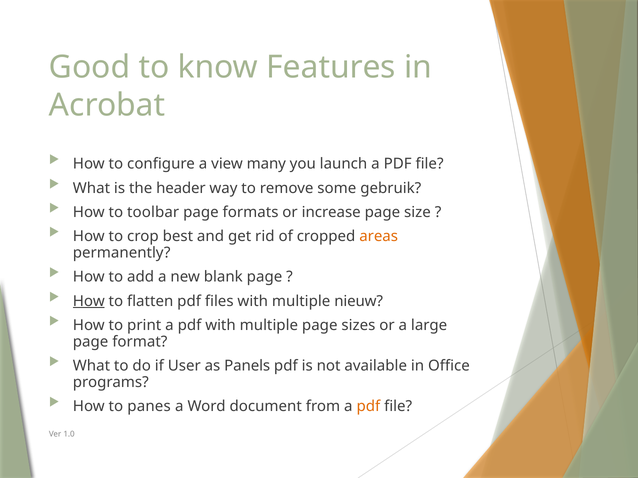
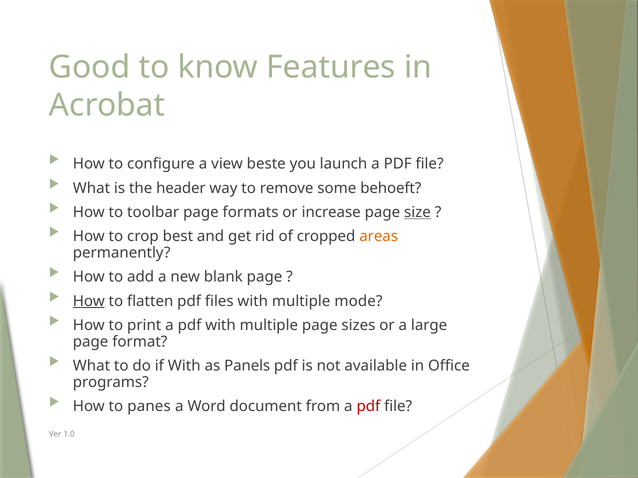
many: many -> beste (266, 164)
gebruik: gebruik -> behoeft (391, 188)
size underline: none -> present (417, 213)
nieuw: nieuw -> mode (358, 302)
if User: User -> With (184, 366)
pdf colour: orange -> red (368, 407)
